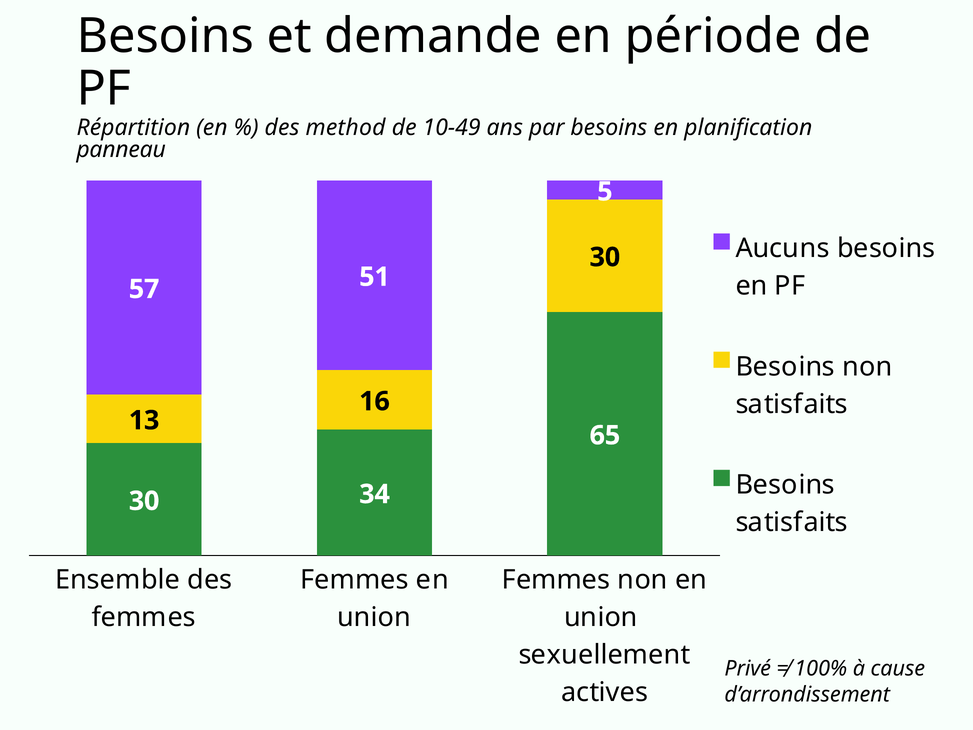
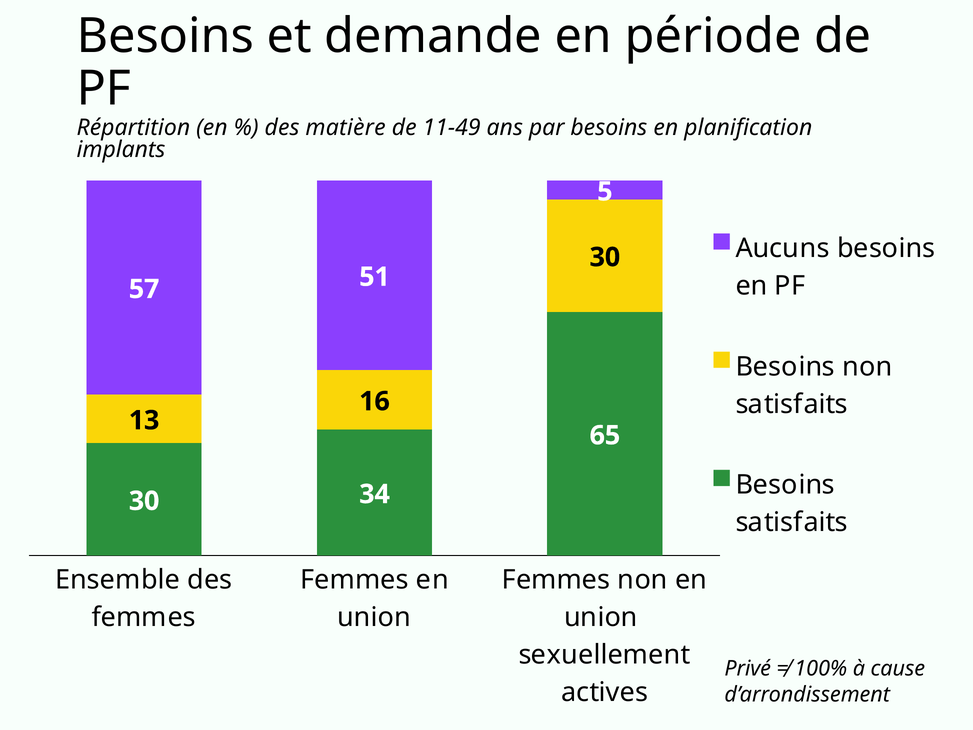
method: method -> matière (346, 128)
10-49: 10-49 -> 11-49 (452, 128)
panneau: panneau -> implants (121, 150)
